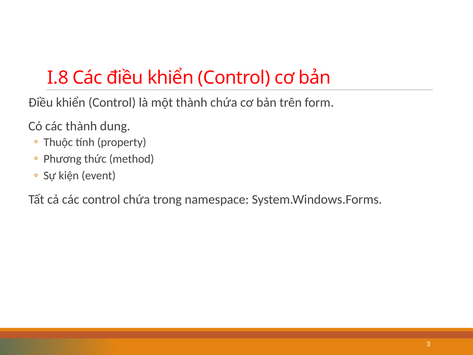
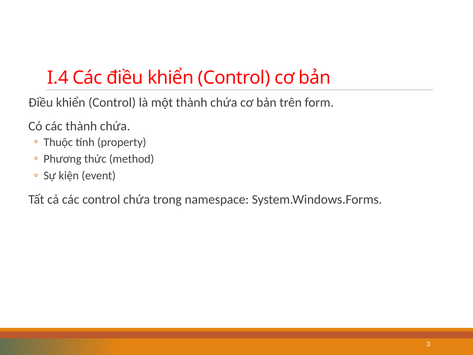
I.8: I.8 -> I.4 (58, 78)
các thành dung: dung -> chứa (115, 126)
